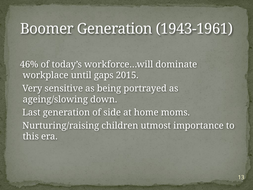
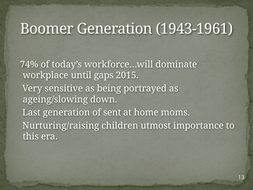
46%: 46% -> 74% (29, 64)
side: side -> sent (112, 112)
